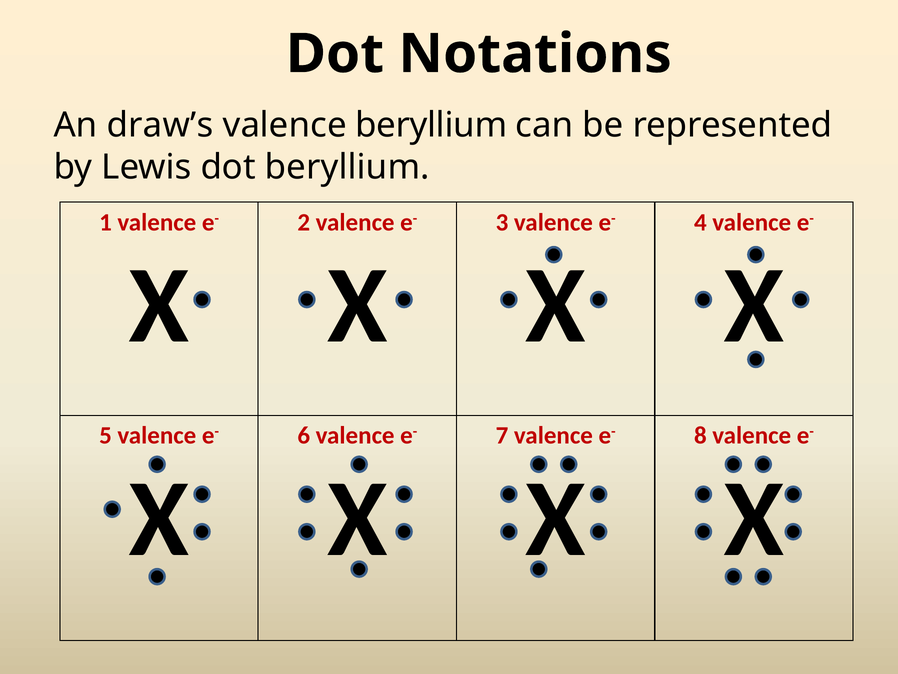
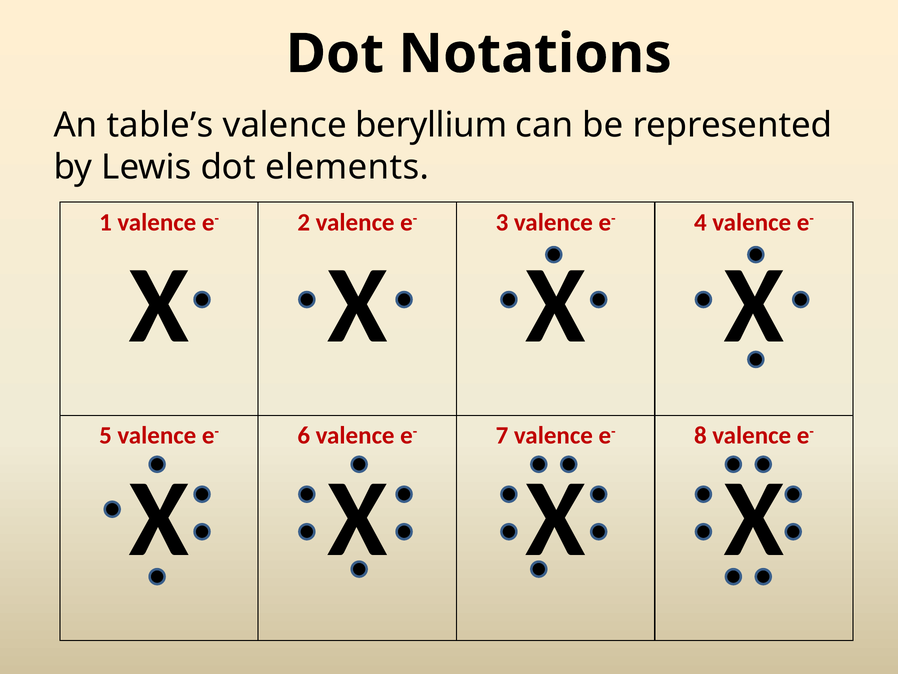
draw’s: draw’s -> table’s (160, 125)
dot beryllium: beryllium -> elements (347, 167)
